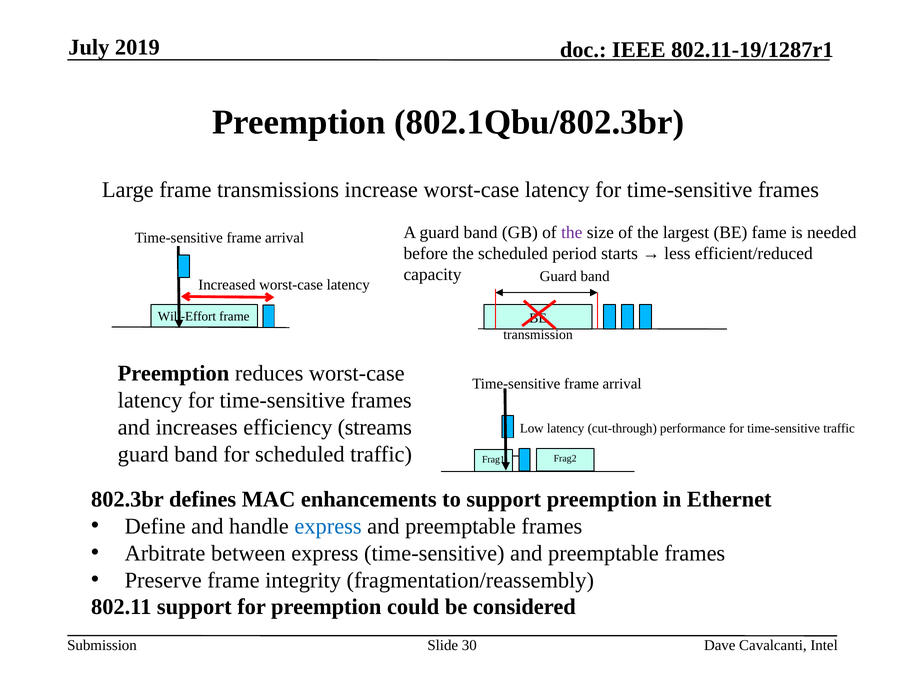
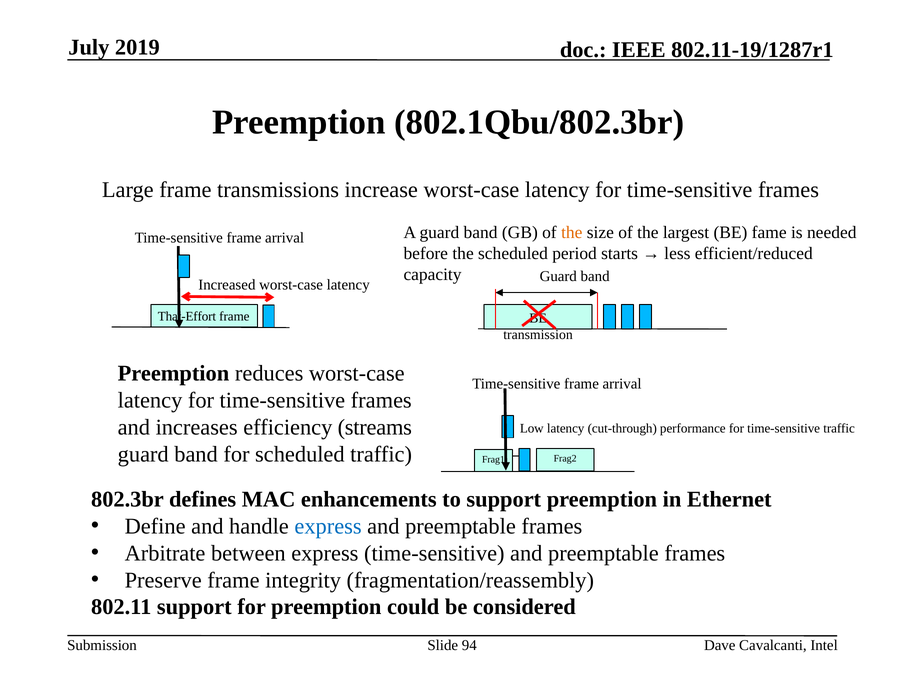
the colour: purple -> orange (572, 232)
Will-Effort: Will-Effort -> That-Effort (187, 317)
30: 30 -> 94 (469, 645)
